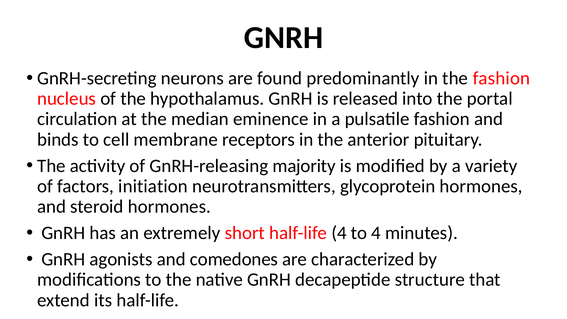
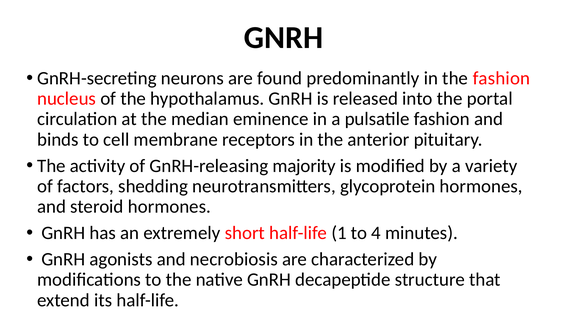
initiation: initiation -> shedding (153, 186)
half-life 4: 4 -> 1 (339, 233)
comedones: comedones -> necrobiosis (234, 259)
